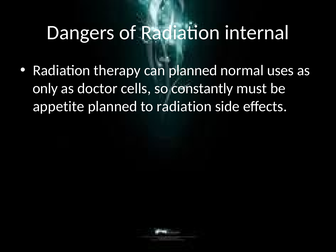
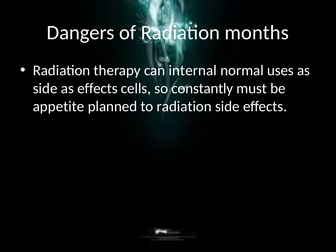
internal: internal -> months (257, 33)
can planned: planned -> internal (193, 70)
only: only -> side (45, 88)
as doctor: doctor -> effects (97, 88)
